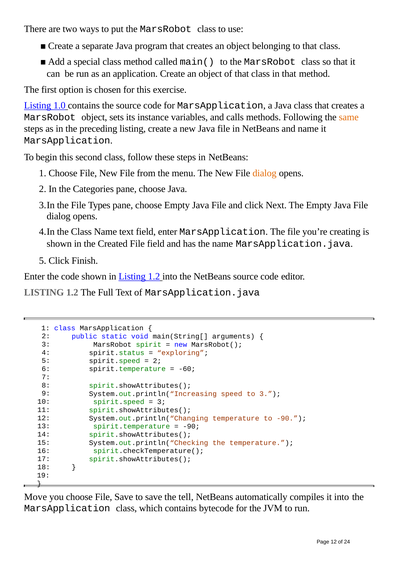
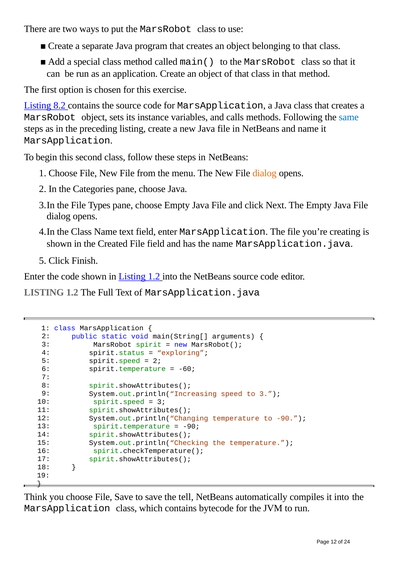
1.0: 1.0 -> 8.2 (59, 105)
same colour: orange -> blue (349, 117)
Move: Move -> Think (36, 497)
